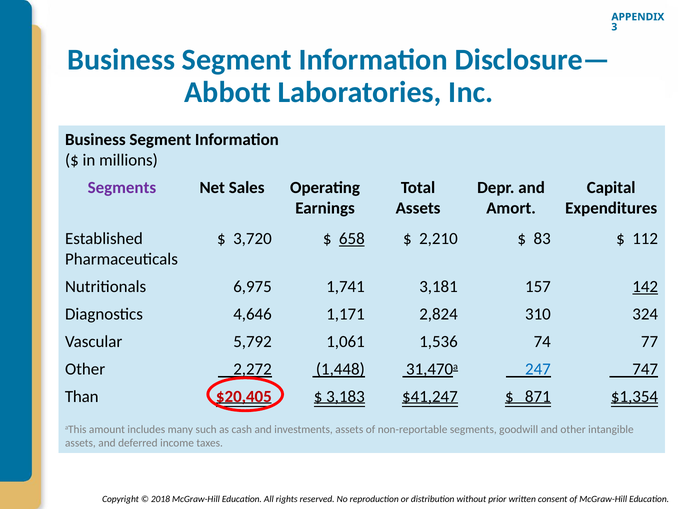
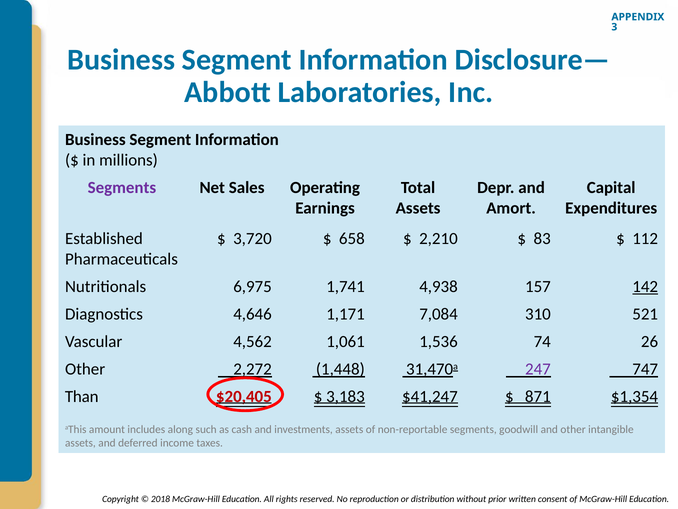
658 underline: present -> none (352, 238)
3,181: 3,181 -> 4,938 (439, 286)
2,824: 2,824 -> 7,084 (439, 314)
324: 324 -> 521 (645, 314)
5,792: 5,792 -> 4,562 (253, 341)
77: 77 -> 26 (650, 341)
247 colour: blue -> purple (538, 369)
many: many -> along (180, 429)
